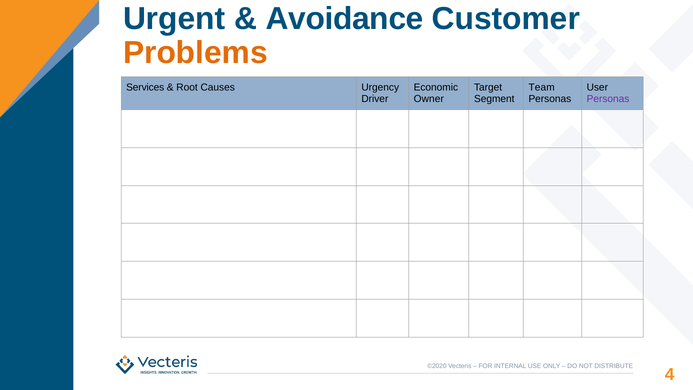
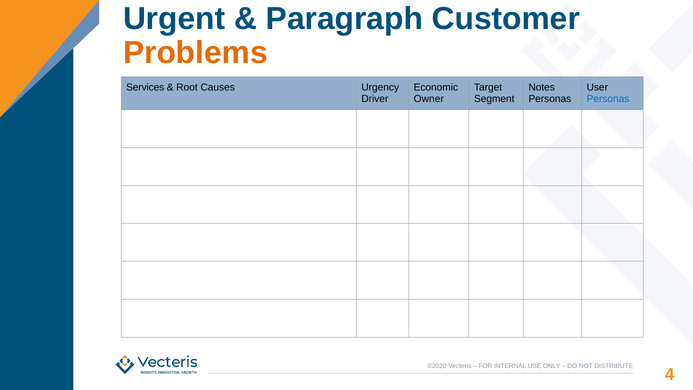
Avoidance: Avoidance -> Paragraph (344, 19)
Team: Team -> Notes (542, 88)
Personas colour: purple -> blue (608, 99)
